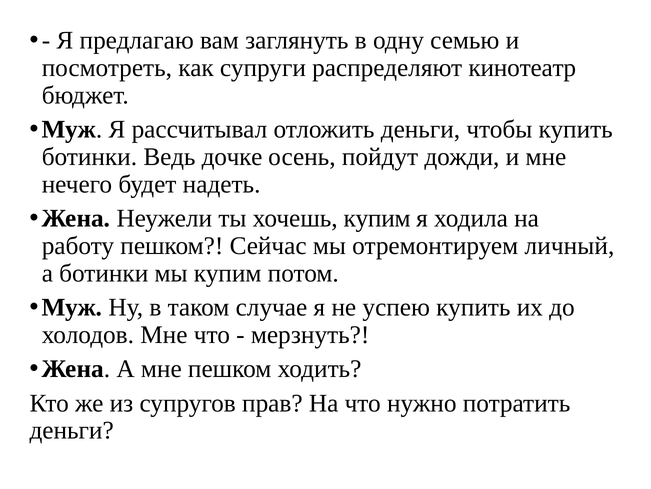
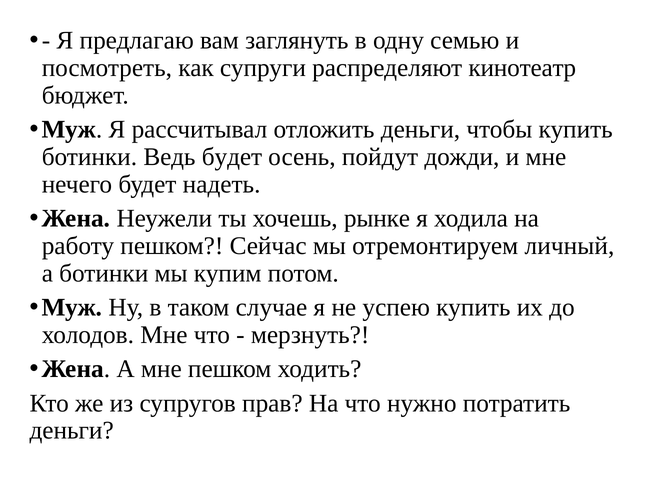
Ведь дочке: дочке -> будет (232, 157)
хочешь купим: купим -> рынке (377, 218)
